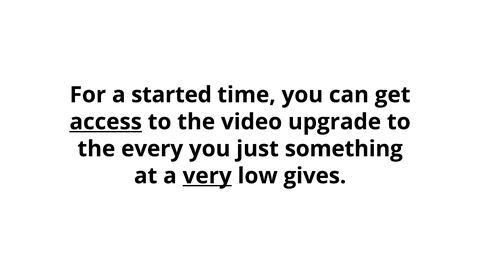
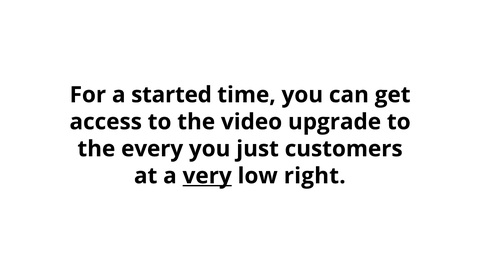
access underline: present -> none (106, 122)
something: something -> customers (344, 149)
gives: gives -> right (315, 176)
